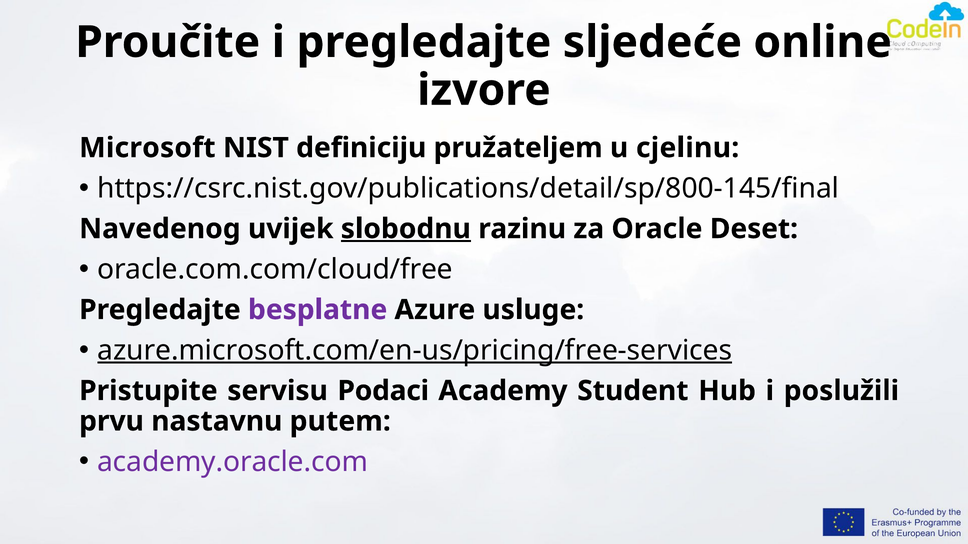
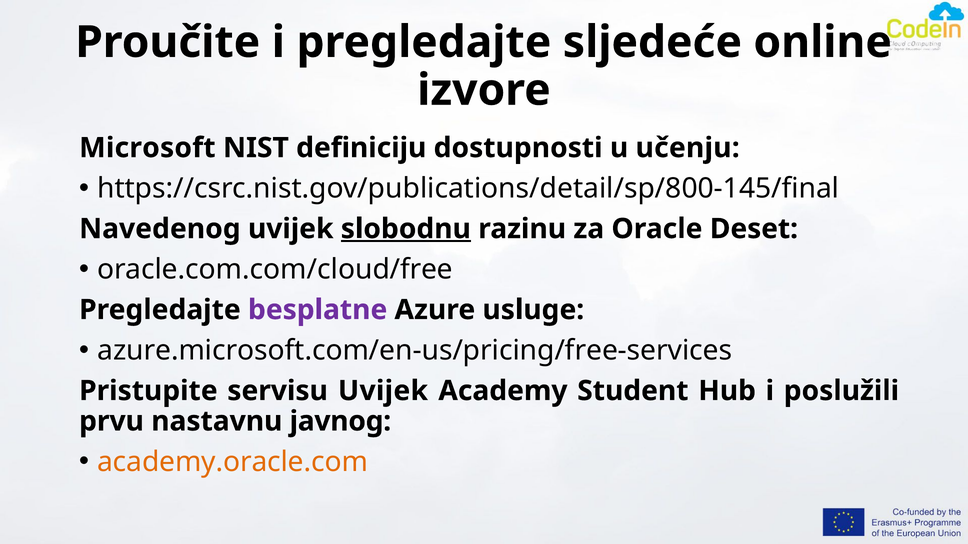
pružateljem: pružateljem -> dostupnosti (518, 148)
cjelinu: cjelinu -> učenju (688, 148)
azure.microsoft.com/en-us/pricing/free-services underline: present -> none (415, 351)
servisu Podaci: Podaci -> Uvijek (383, 391)
putem: putem -> javnog (340, 422)
academy.oracle.com colour: purple -> orange (233, 462)
